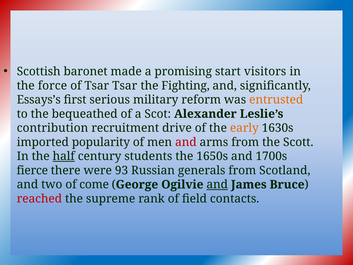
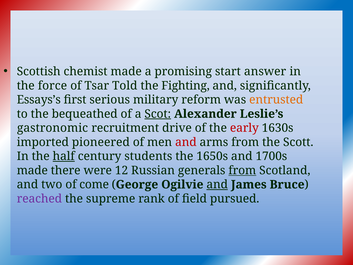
baronet: baronet -> chemist (86, 71)
visitors: visitors -> answer (265, 71)
Tsar Tsar: Tsar -> Told (125, 86)
Scot underline: none -> present (158, 114)
contribution: contribution -> gastronomic (52, 128)
early colour: orange -> red (244, 128)
popularity: popularity -> pioneered (101, 142)
fierce: fierce -> made (32, 170)
93: 93 -> 12 (122, 170)
from underline: none -> present (242, 170)
reached colour: red -> purple (39, 199)
contacts: contacts -> pursued (235, 199)
